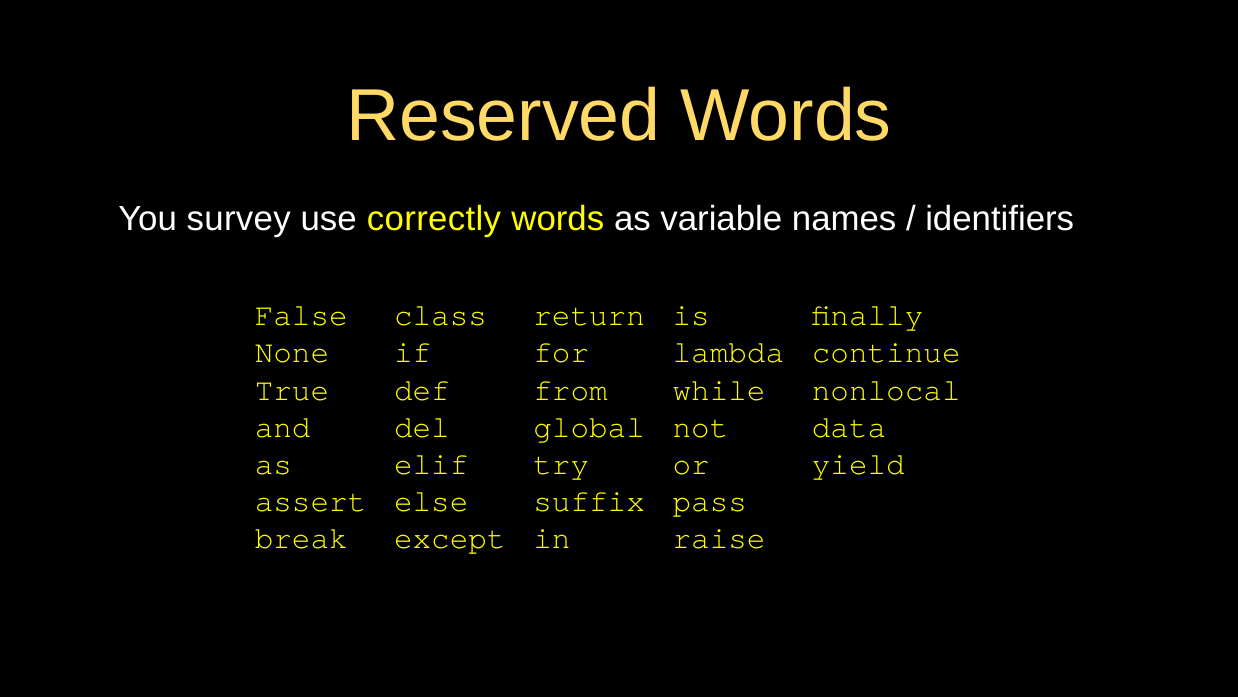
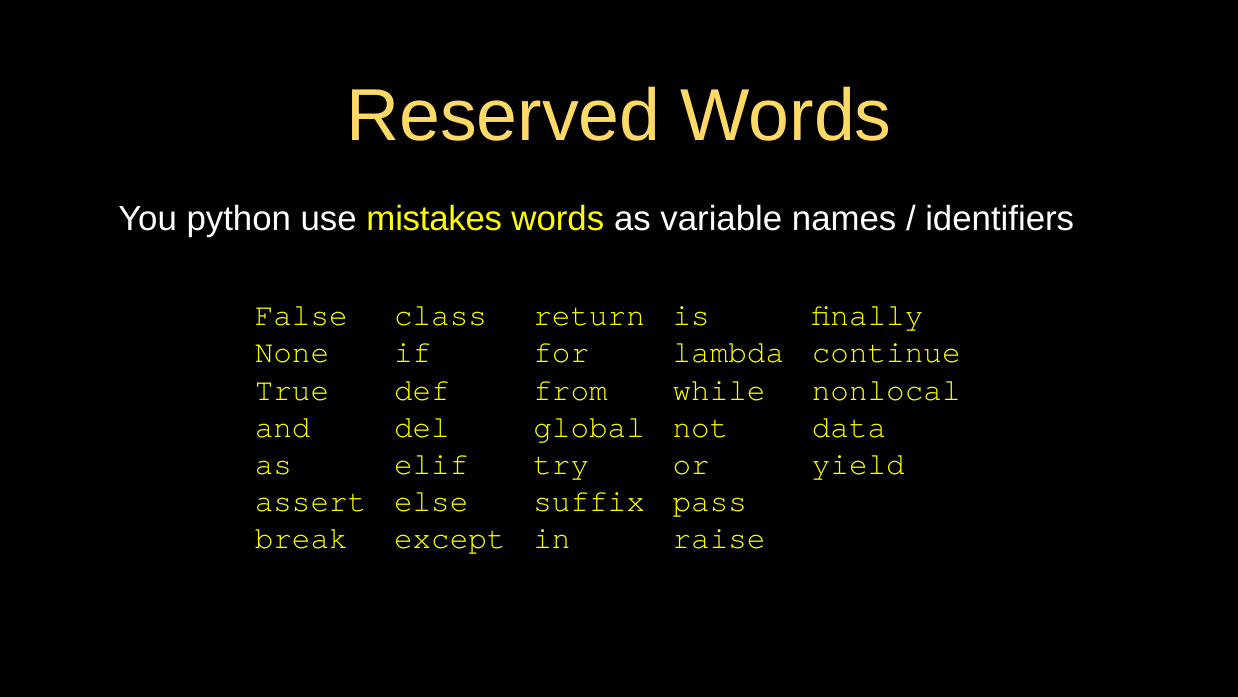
survey: survey -> python (239, 219)
correctly: correctly -> mistakes (434, 219)
